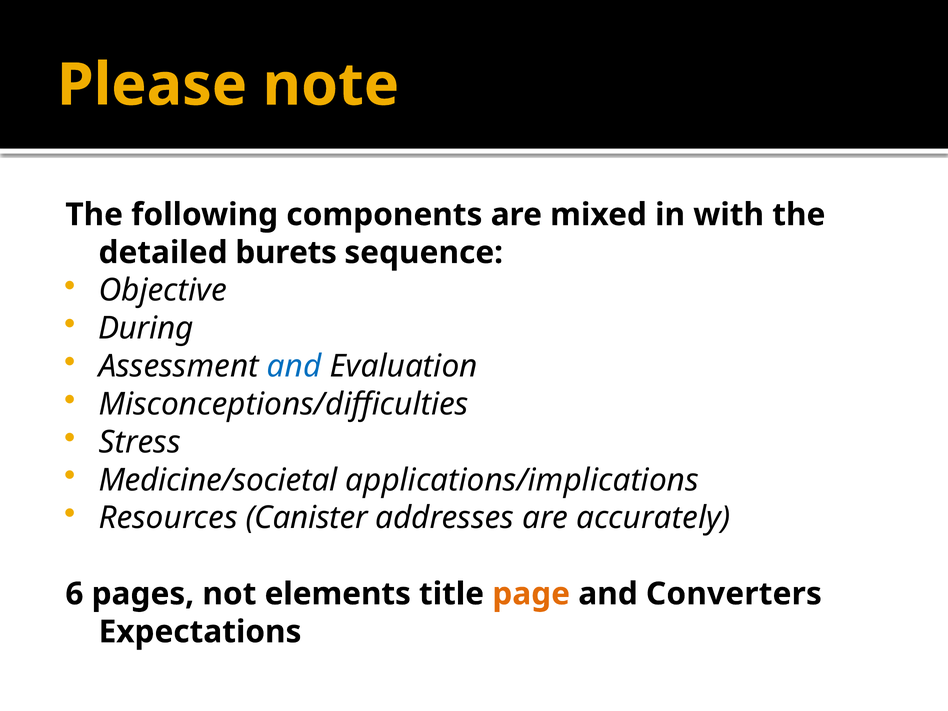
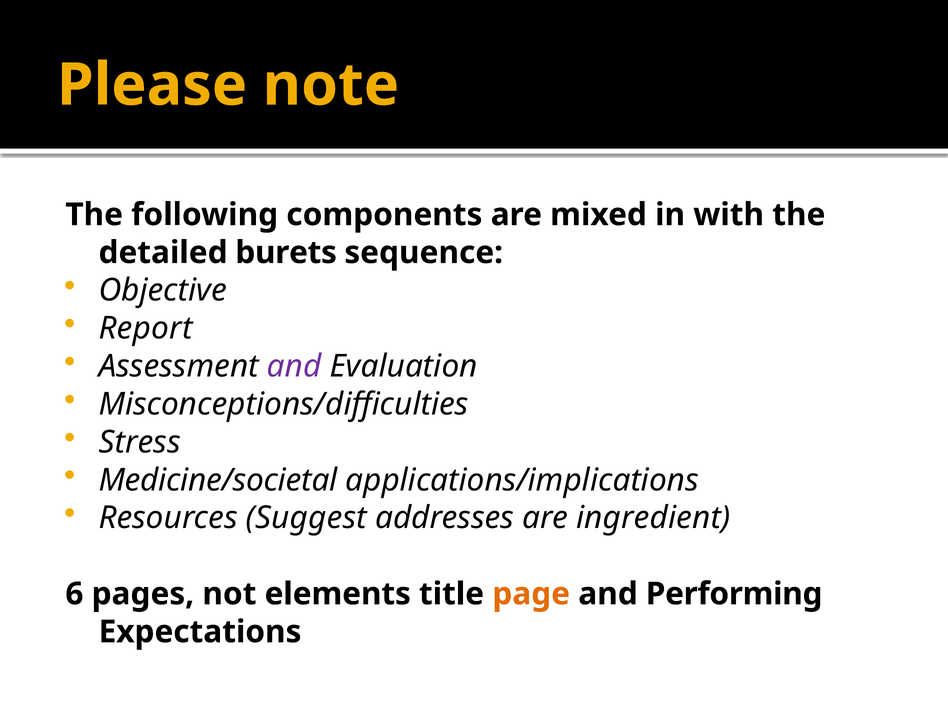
During: During -> Report (146, 328)
and colour: blue -> purple (294, 366)
Canister: Canister -> Suggest (306, 518)
accurately: accurately -> ingredient (653, 518)
Converters: Converters -> Performing (734, 594)
